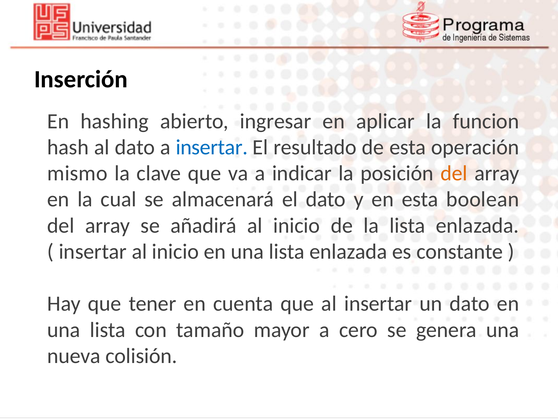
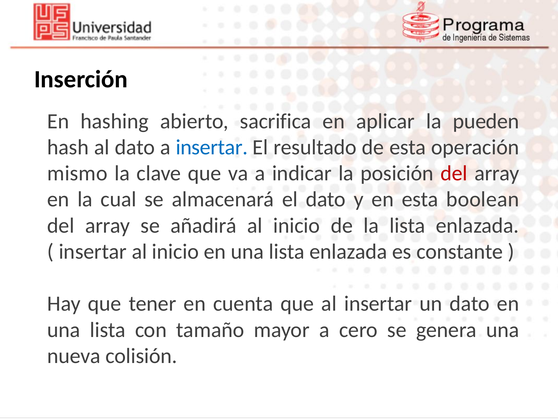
ingresar: ingresar -> sacrifica (276, 121)
funcion: funcion -> pueden (486, 121)
del colour: orange -> red (454, 173)
